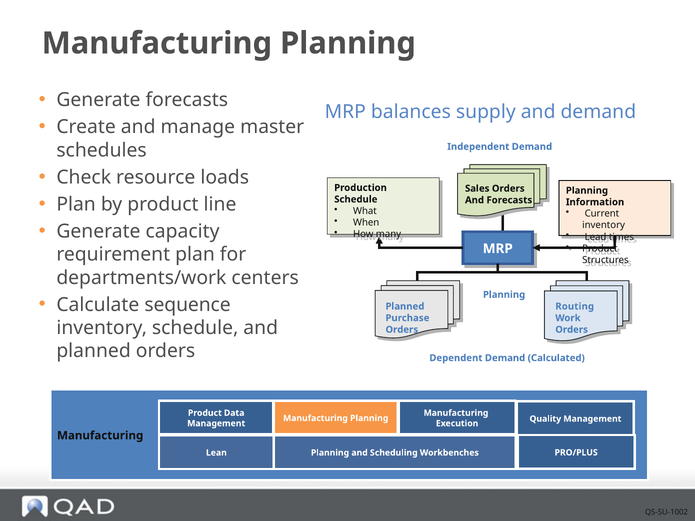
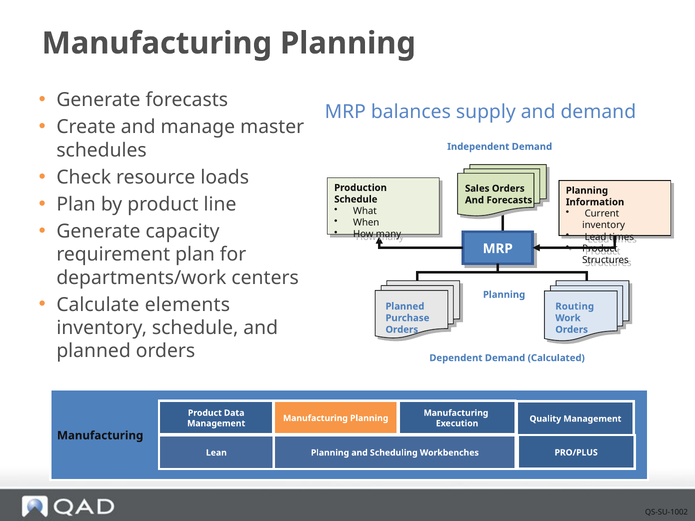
sequence: sequence -> elements (187, 305)
